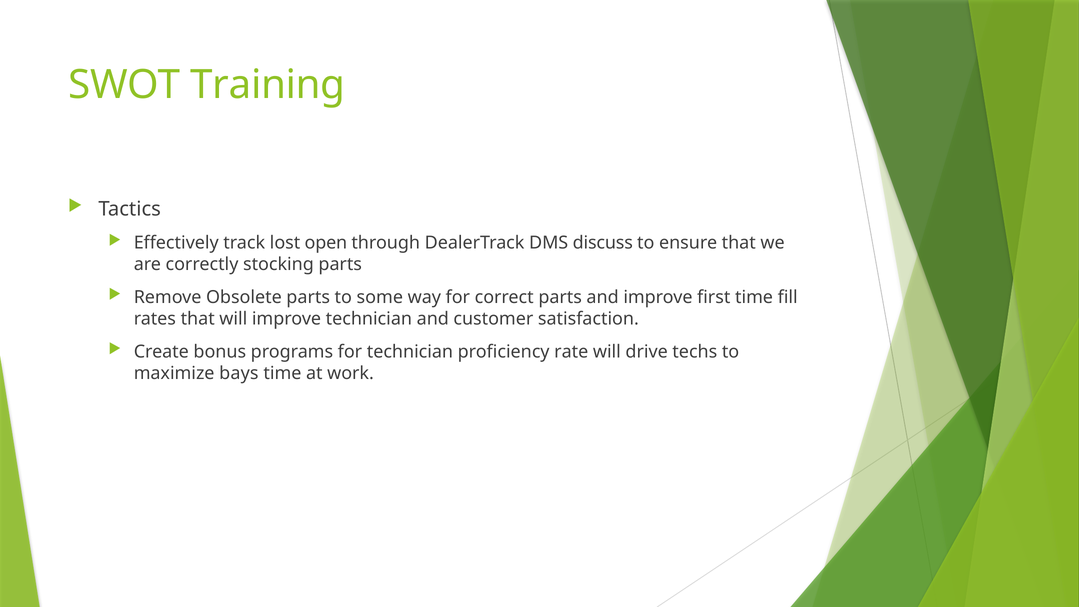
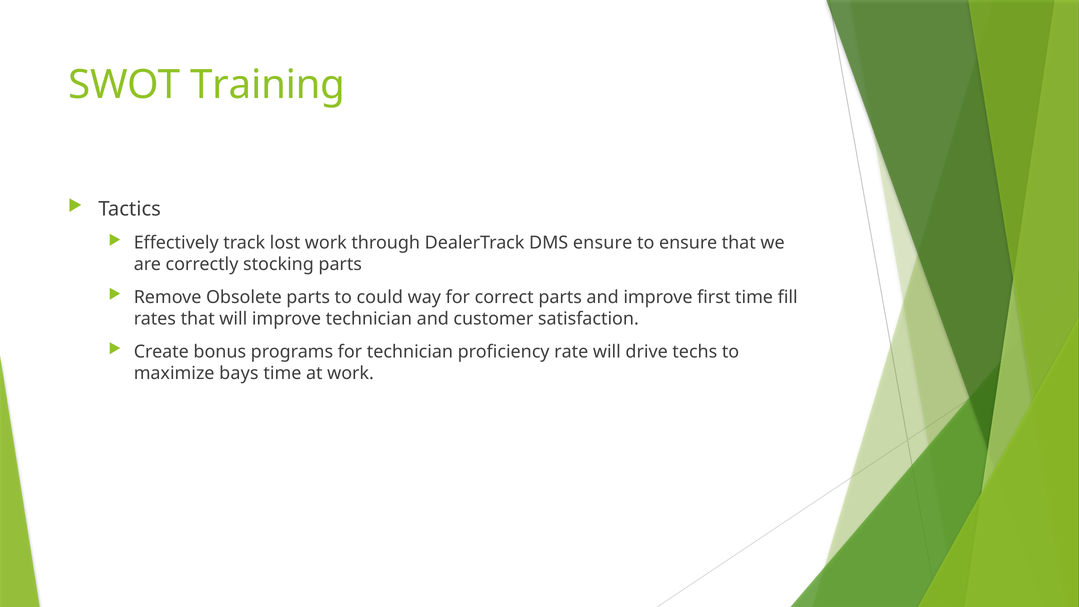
lost open: open -> work (326, 243)
DMS discuss: discuss -> ensure (603, 243)
some: some -> could (380, 297)
